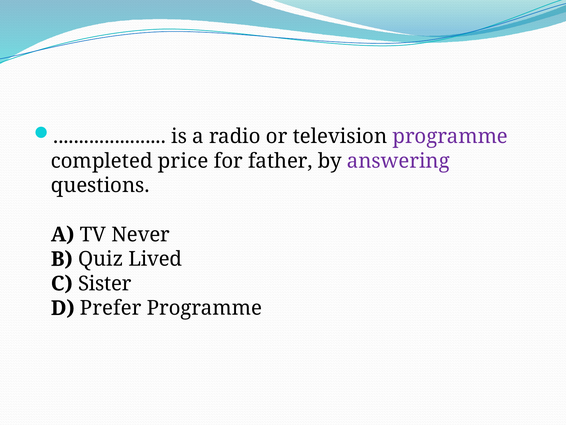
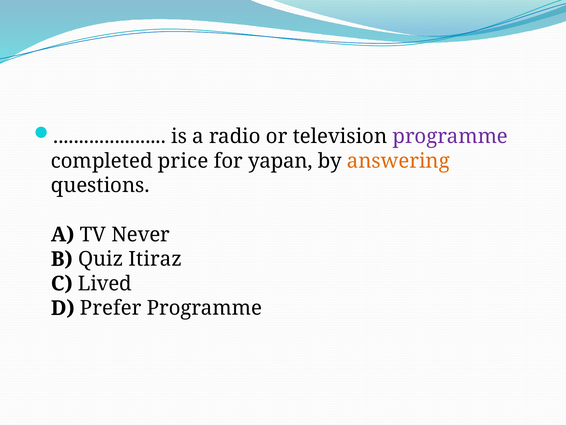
father: father -> yapan (280, 161)
answering colour: purple -> orange (398, 161)
Lived: Lived -> Itiraz (155, 259)
Sister: Sister -> Lived (105, 283)
